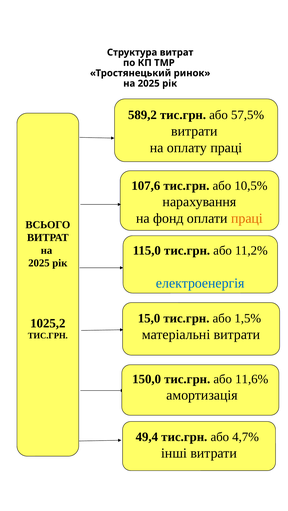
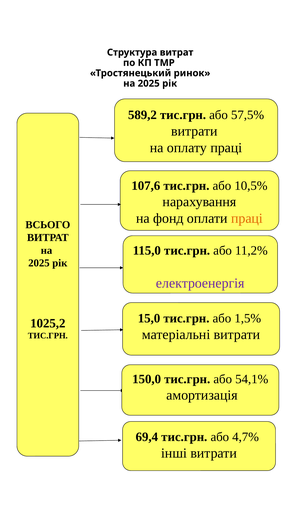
електроенергія colour: blue -> purple (200, 284)
11,6%: 11,6% -> 54,1% (252, 380)
49,4: 49,4 -> 69,4 (147, 438)
